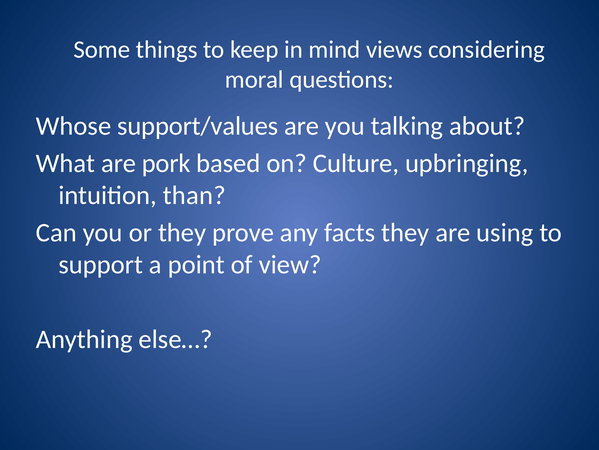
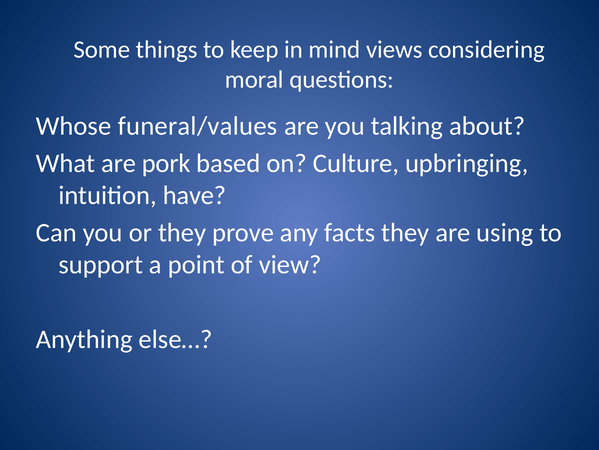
support/values: support/values -> funeral/values (198, 126)
than: than -> have (195, 195)
